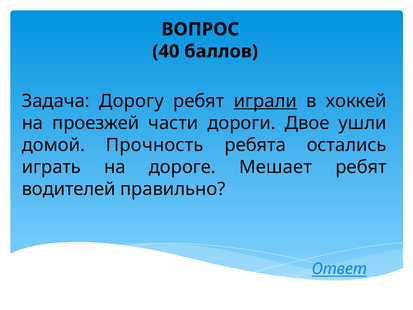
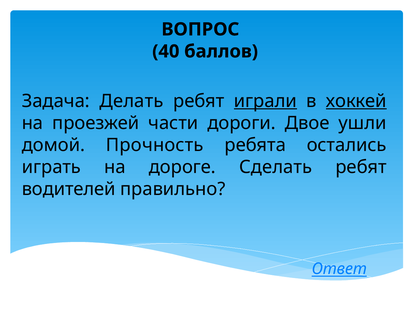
Дорогу: Дорогу -> Делать (131, 101)
хоккей underline: none -> present (356, 101)
Мешает: Мешает -> Сделать (276, 167)
